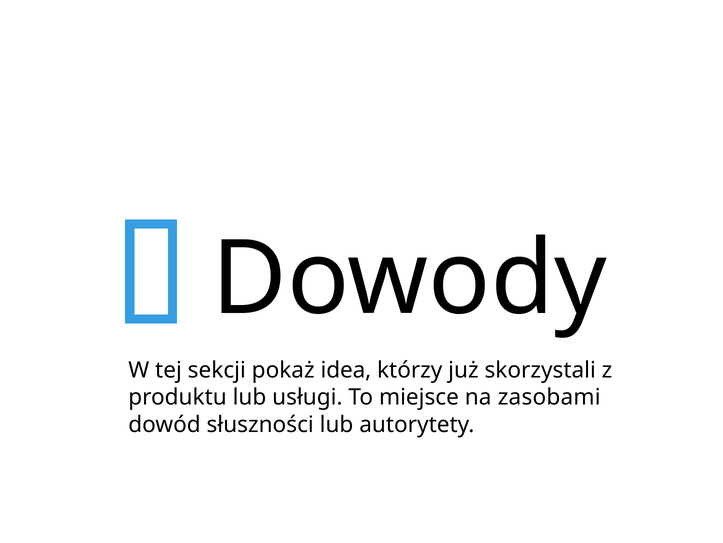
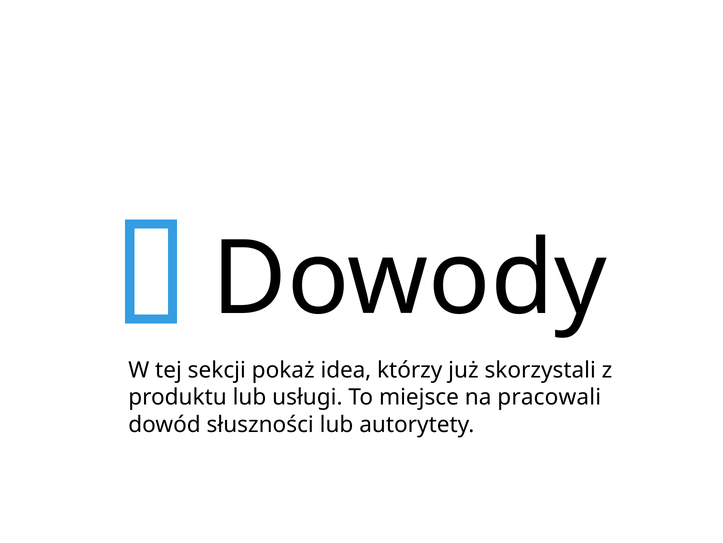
zasobami: zasobami -> pracowali (549, 397)
